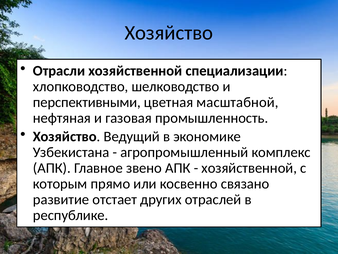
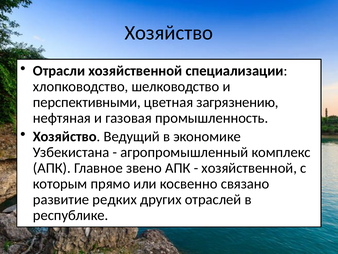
масштабной: масштабной -> загрязнению (238, 102)
отстает: отстает -> редких (115, 199)
